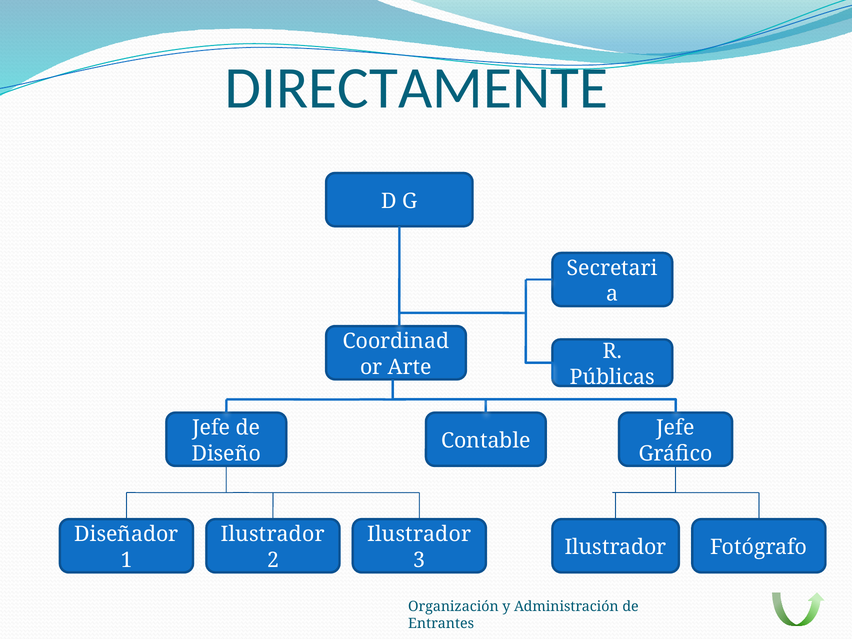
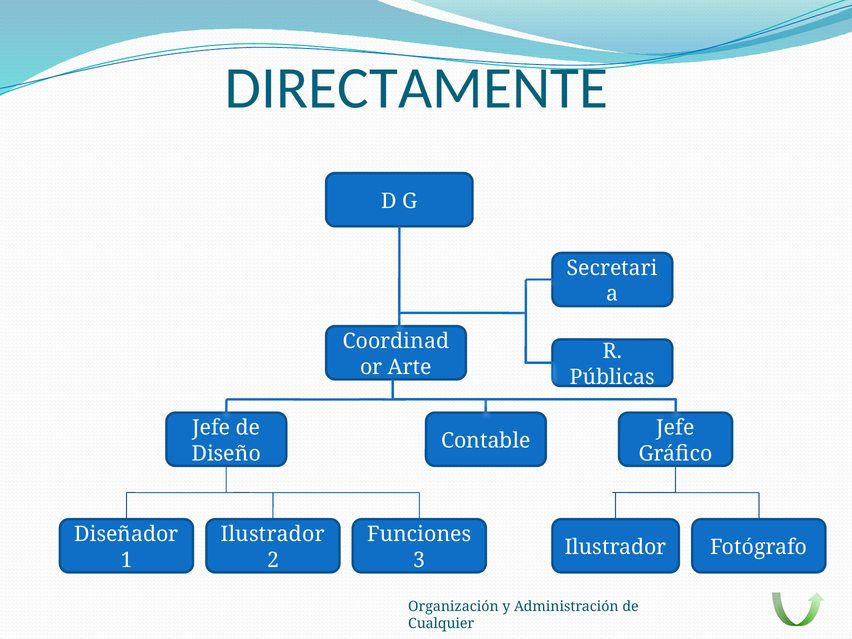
Ilustrador: Ilustrador -> Funciones (419, 534)
Entrantes: Entrantes -> Cualquier (441, 624)
